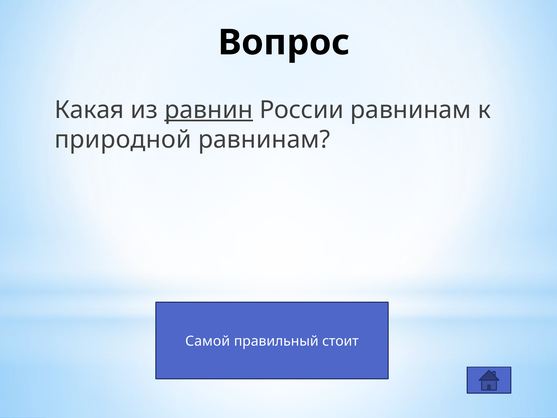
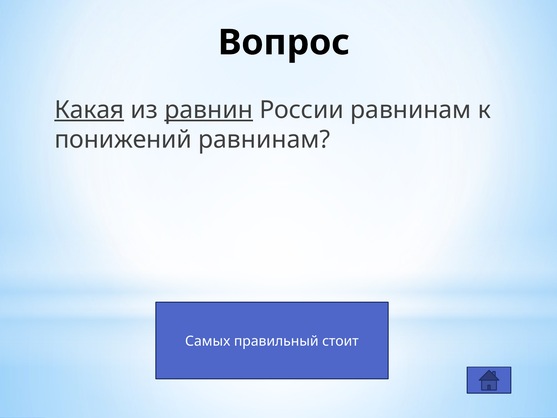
Какая underline: none -> present (89, 110)
природной: природной -> понижений (123, 140)
Самой: Самой -> Самых (208, 341)
